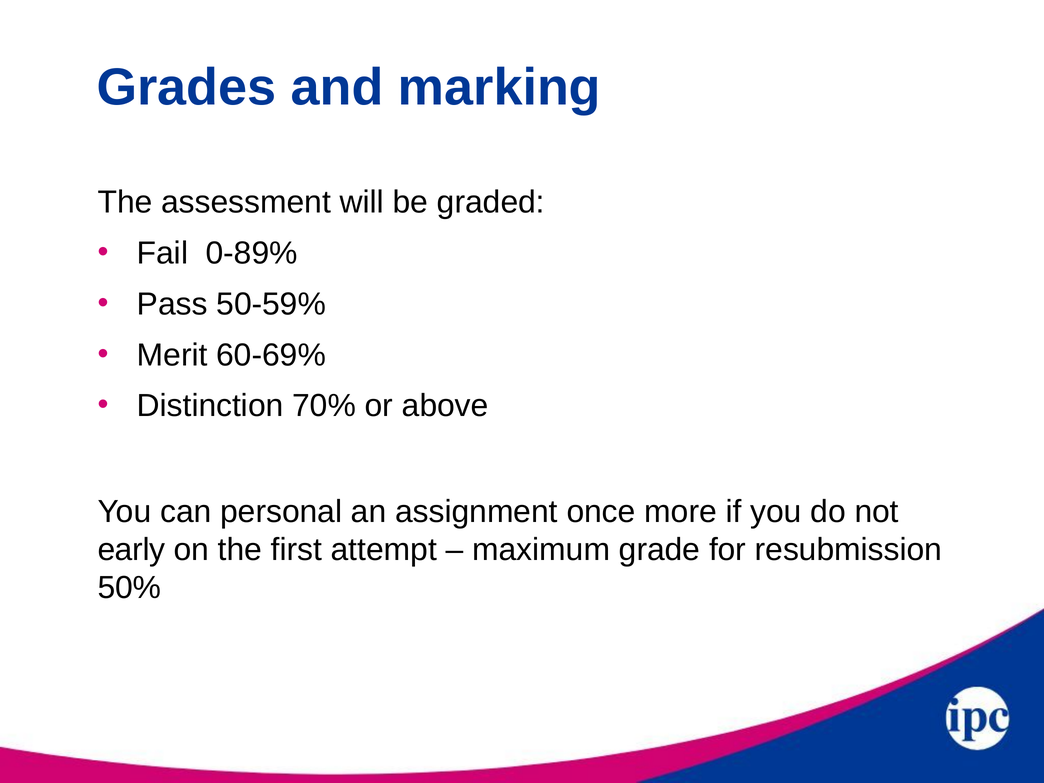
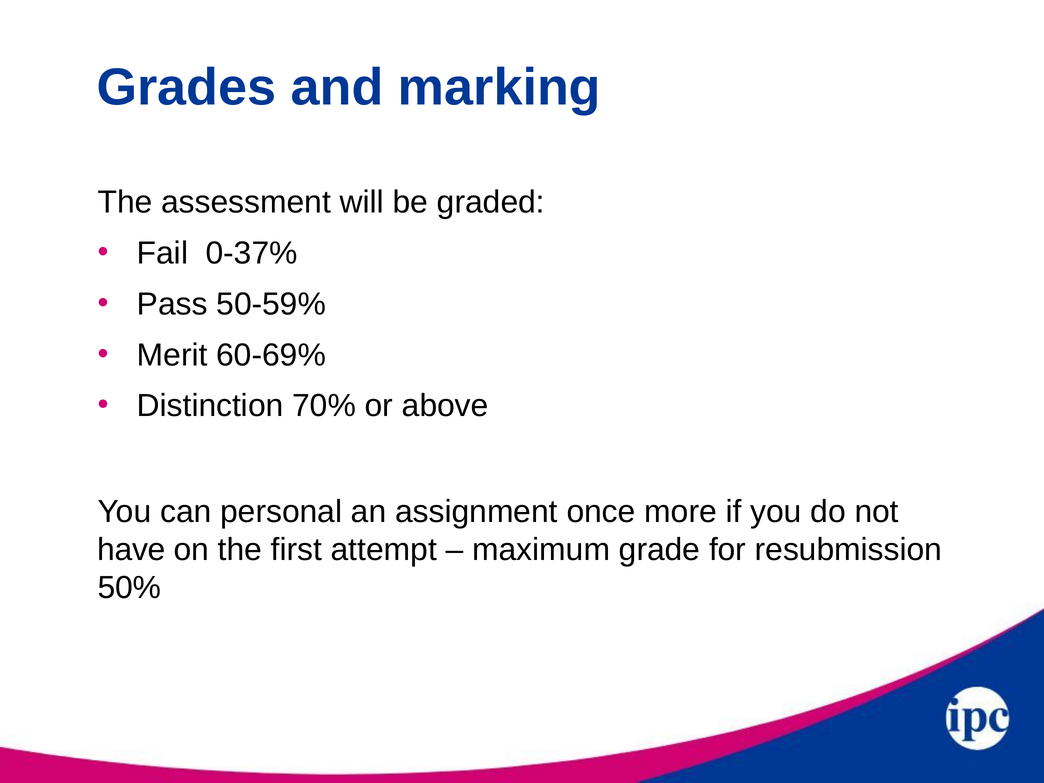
0-89%: 0-89% -> 0-37% (252, 253)
early: early -> have (131, 550)
